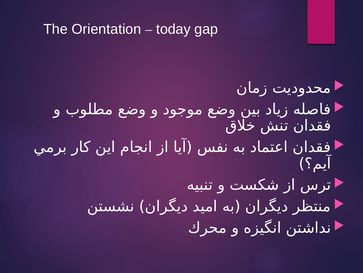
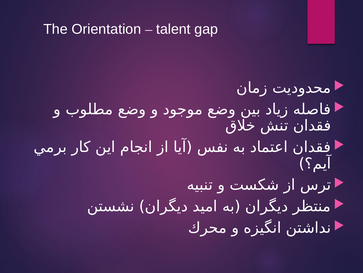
today: today -> talent (173, 29)
